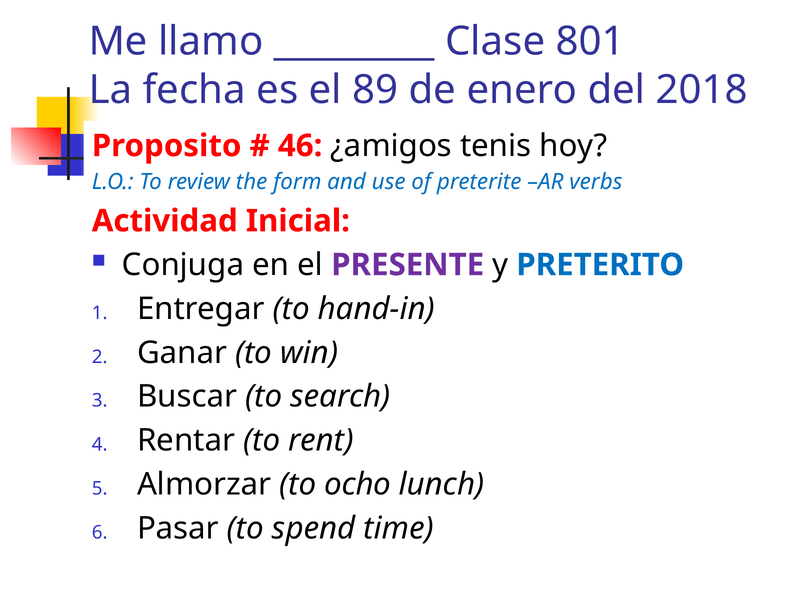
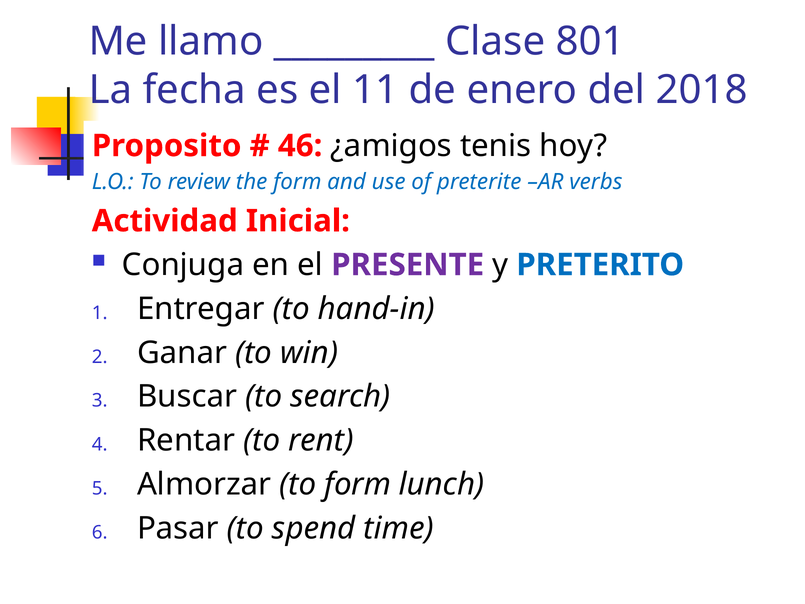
89: 89 -> 11 (375, 90)
to ocho: ocho -> form (358, 484)
